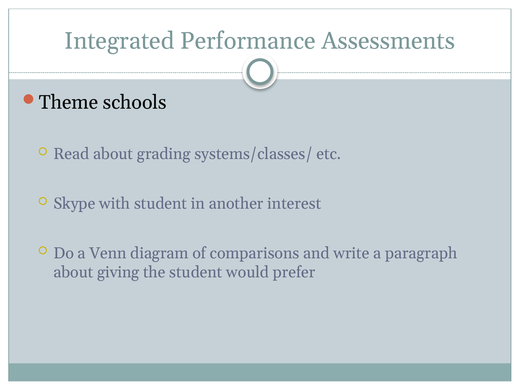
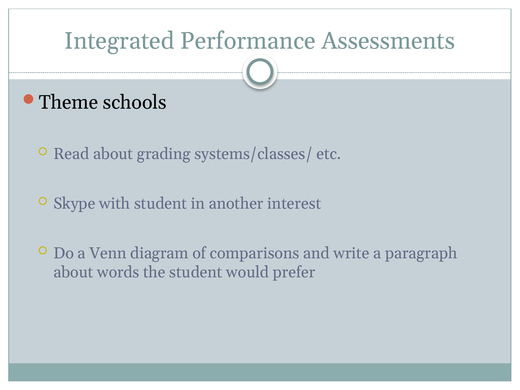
giving: giving -> words (118, 272)
